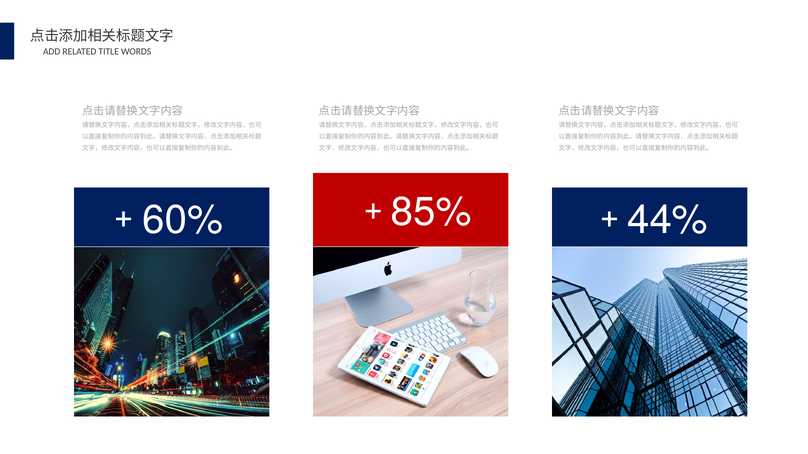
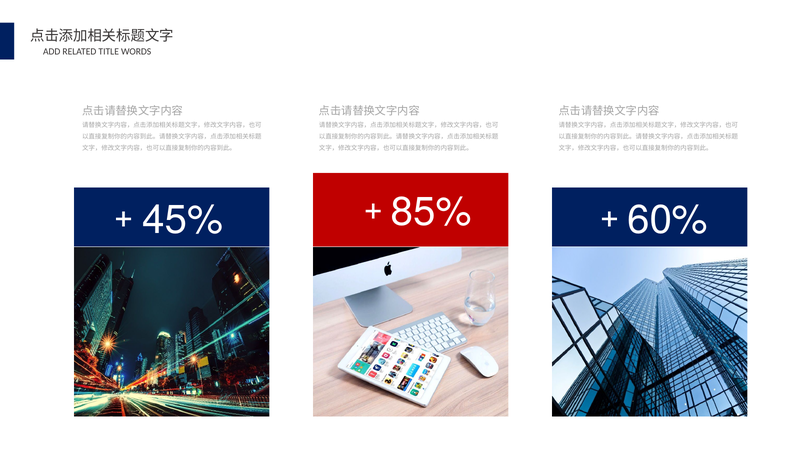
60%: 60% -> 45% (183, 220)
44%: 44% -> 60% (667, 220)
